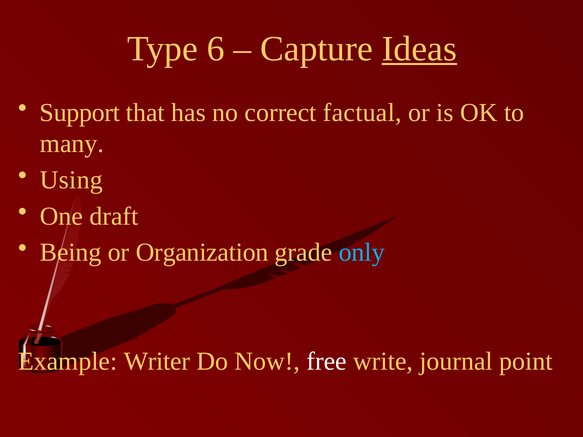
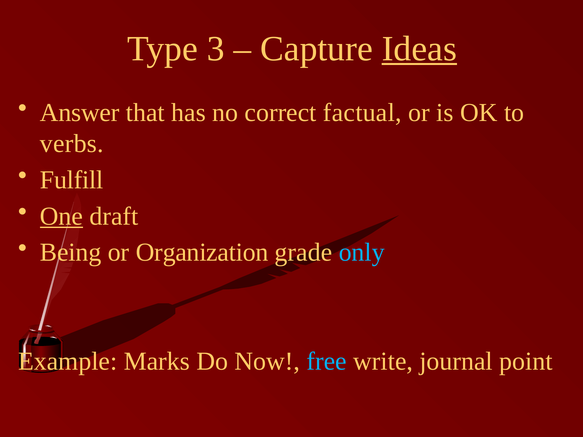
6: 6 -> 3 (216, 49)
Support: Support -> Answer (80, 113)
many: many -> verbs (72, 144)
Using: Using -> Fulfill (72, 180)
One underline: none -> present (61, 216)
Writer: Writer -> Marks (157, 361)
free colour: white -> light blue (327, 361)
